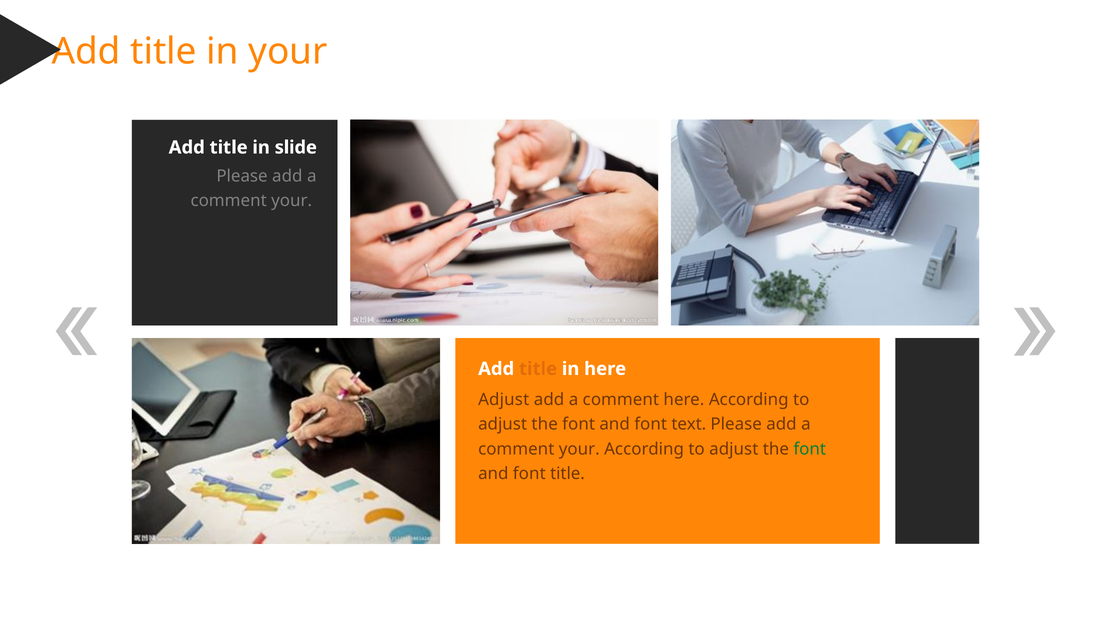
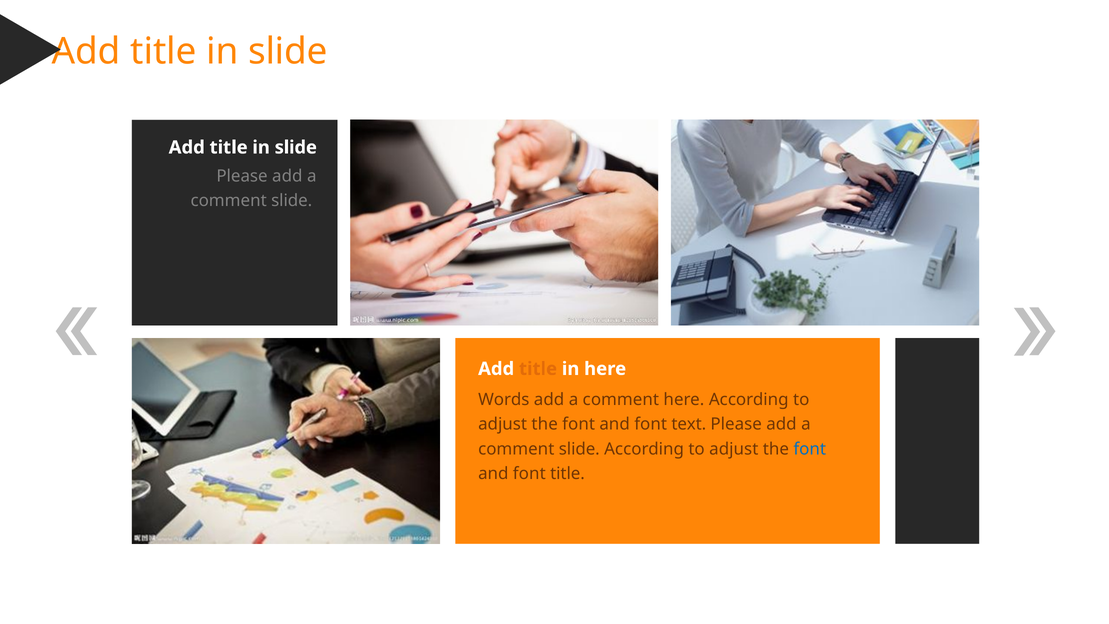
your: your -> slide (288, 52)
your: your -> slide (292, 201)
Adjust: Adjust -> Words (504, 400)
your: your -> slide (579, 449)
font colour: green -> blue (810, 449)
